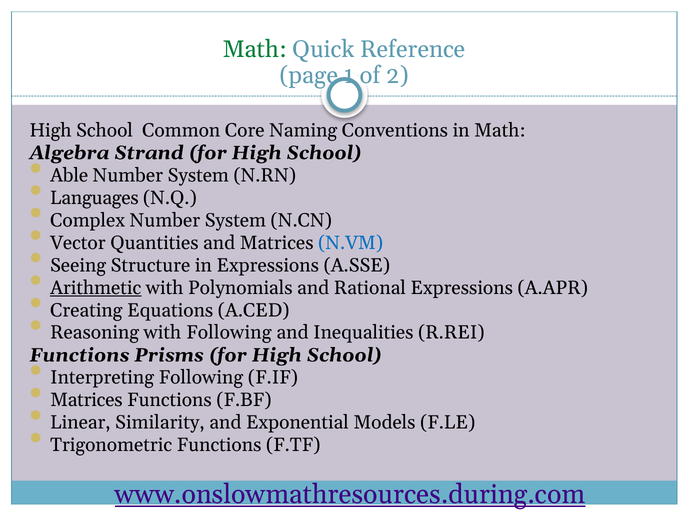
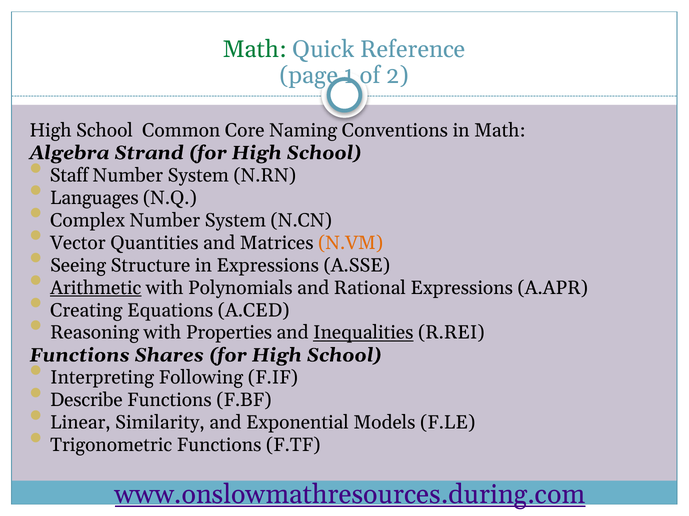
Able: Able -> Staff (69, 176)
N.VM colour: blue -> orange (351, 243)
with Following: Following -> Properties (229, 333)
Inequalities underline: none -> present (363, 333)
Prisms: Prisms -> Shares (169, 356)
Matrices: Matrices -> Describe (86, 401)
